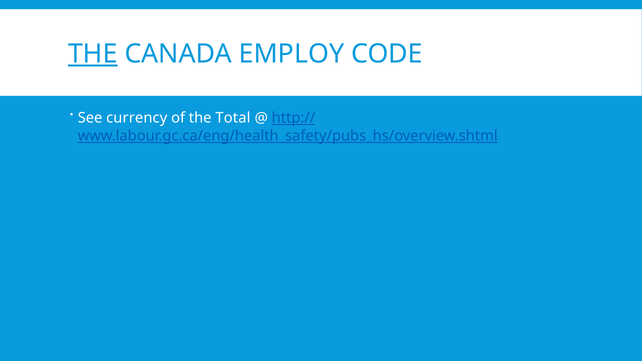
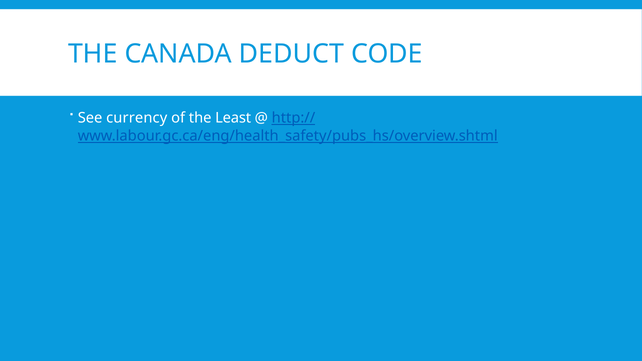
THE underline: present -> none (93, 54)
EMPLOY: EMPLOY -> DEDUCT (292, 54)
Total: Total -> Least (233, 118)
